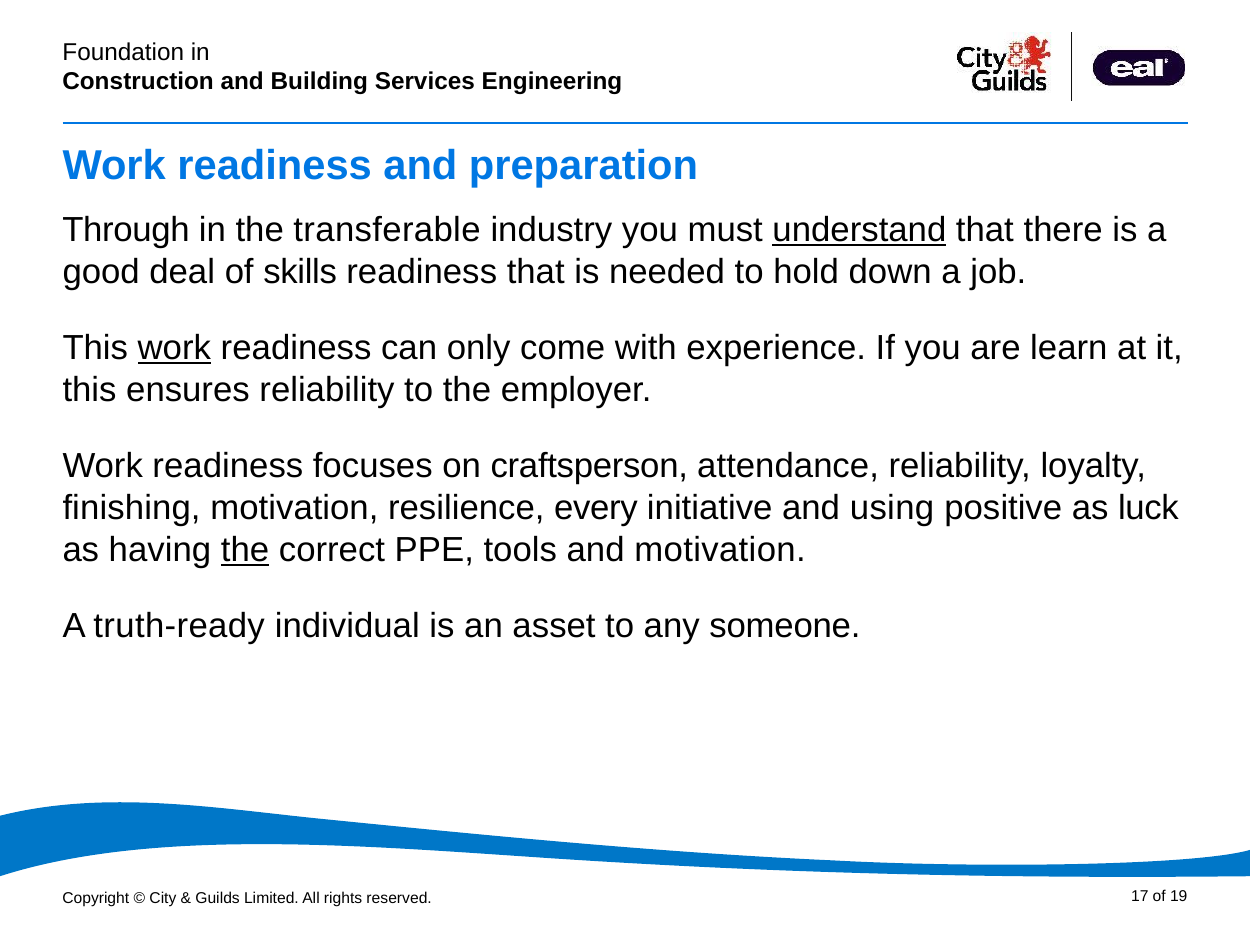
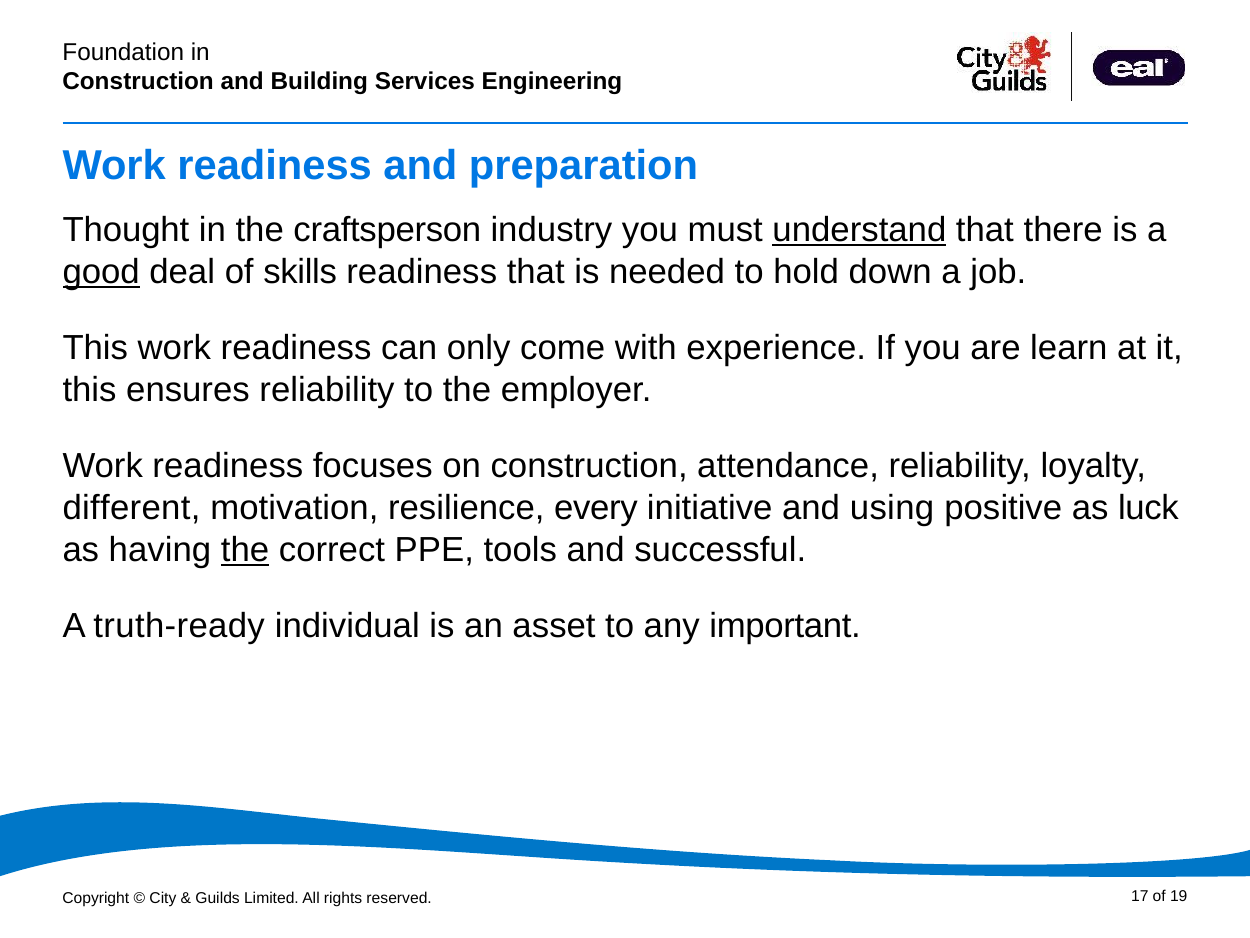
Through: Through -> Thought (126, 230)
transferable: transferable -> craftsperson (387, 230)
good underline: none -> present (101, 272)
work underline: present -> none (174, 348)
on craftsperson: craftsperson -> construction (589, 466)
finishing: finishing -> different (131, 508)
and motivation: motivation -> successful (720, 550)
someone: someone -> important (785, 626)
